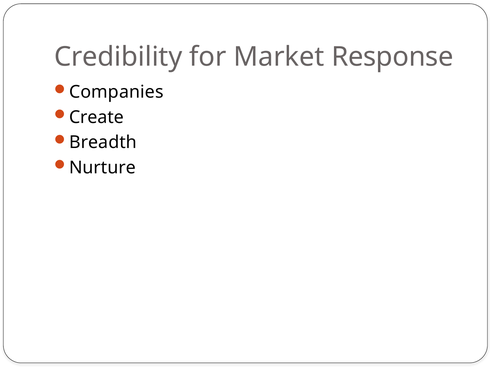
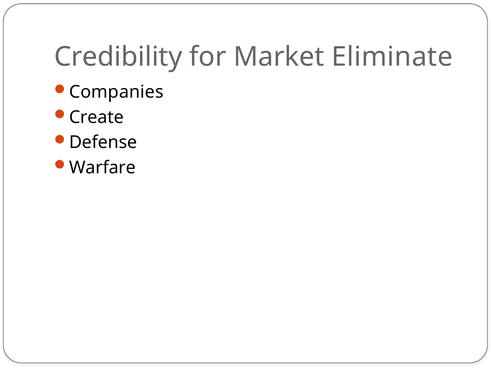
Response: Response -> Eliminate (392, 57)
Breadth: Breadth -> Defense (103, 142)
Nurture: Nurture -> Warfare (102, 168)
